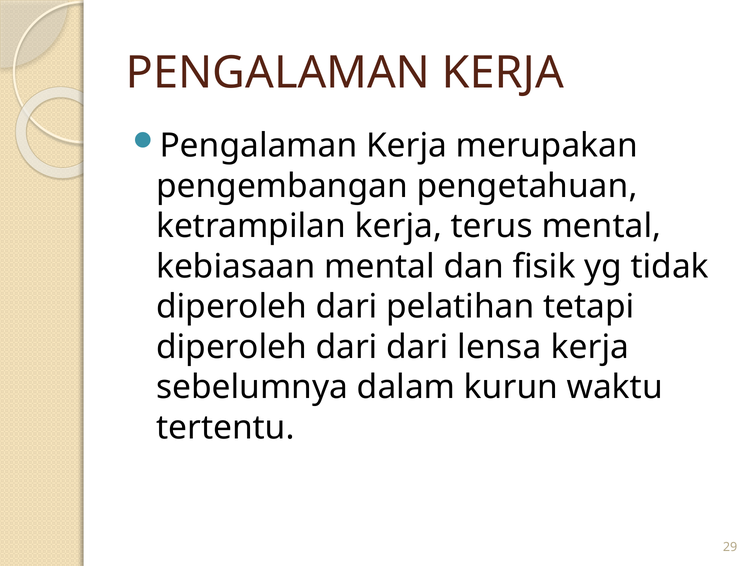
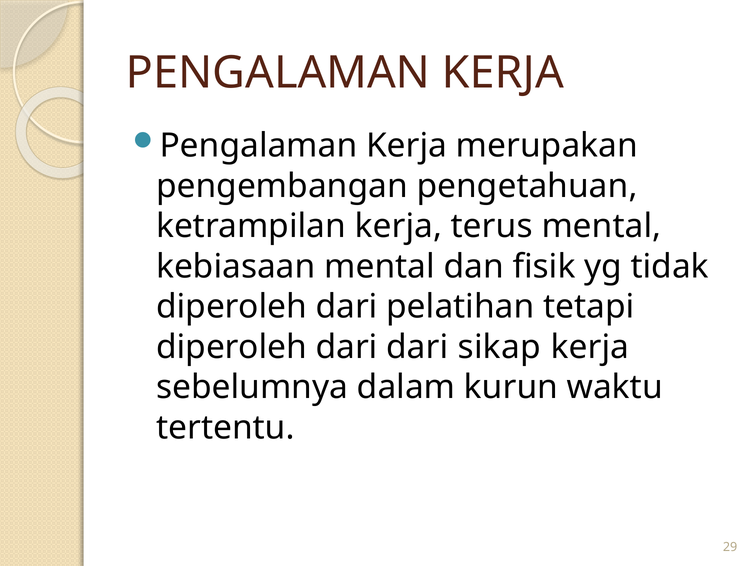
lensa: lensa -> sikap (499, 347)
